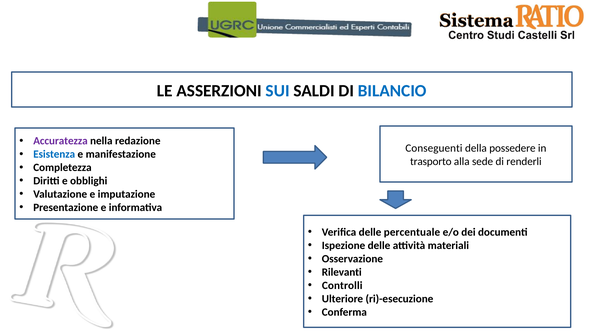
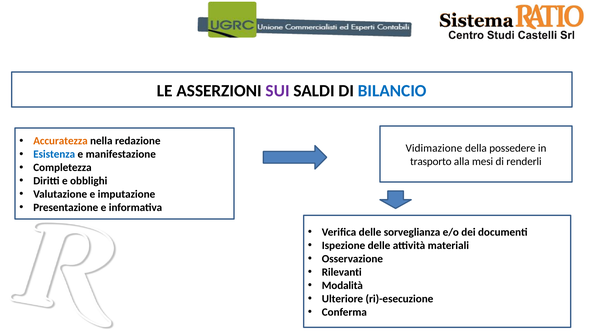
SUI colour: blue -> purple (278, 91)
Accuratezza colour: purple -> orange (60, 141)
Conseguenti: Conseguenti -> Vidimazione (434, 148)
sede: sede -> mesi (483, 161)
percentuale: percentuale -> sorveglianza (412, 232)
Controlli: Controlli -> Modalità (342, 285)
